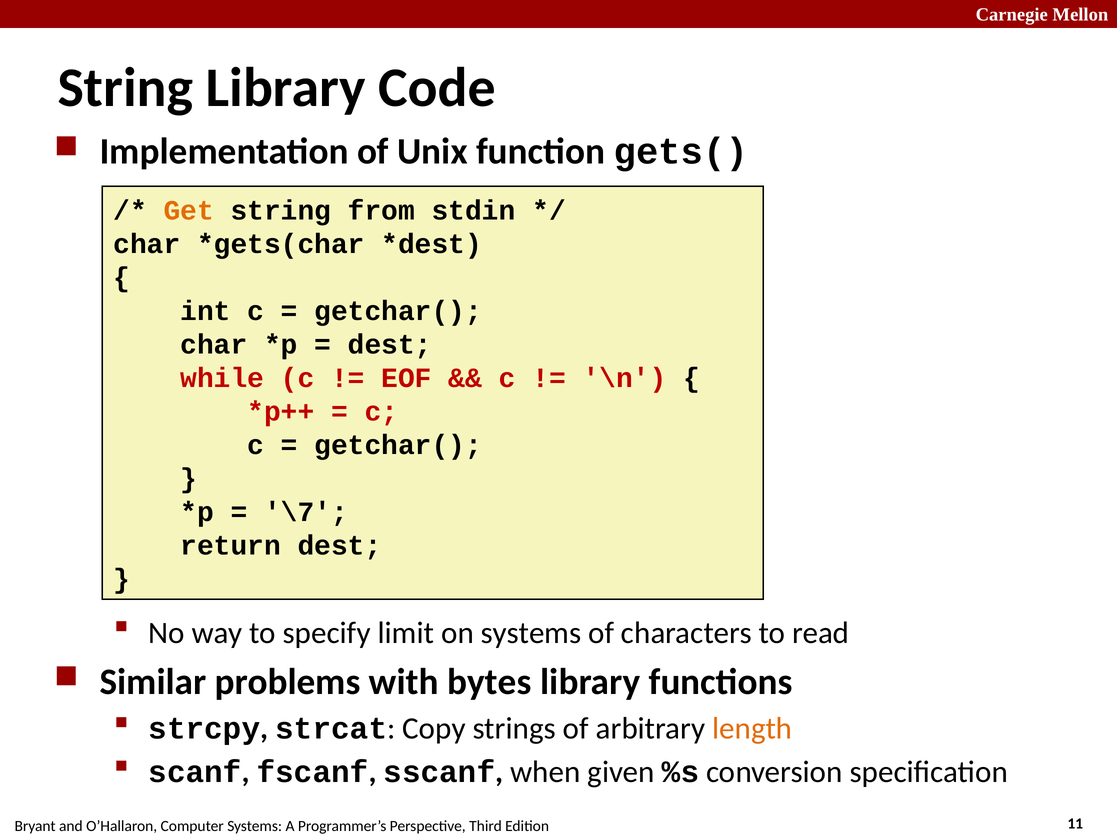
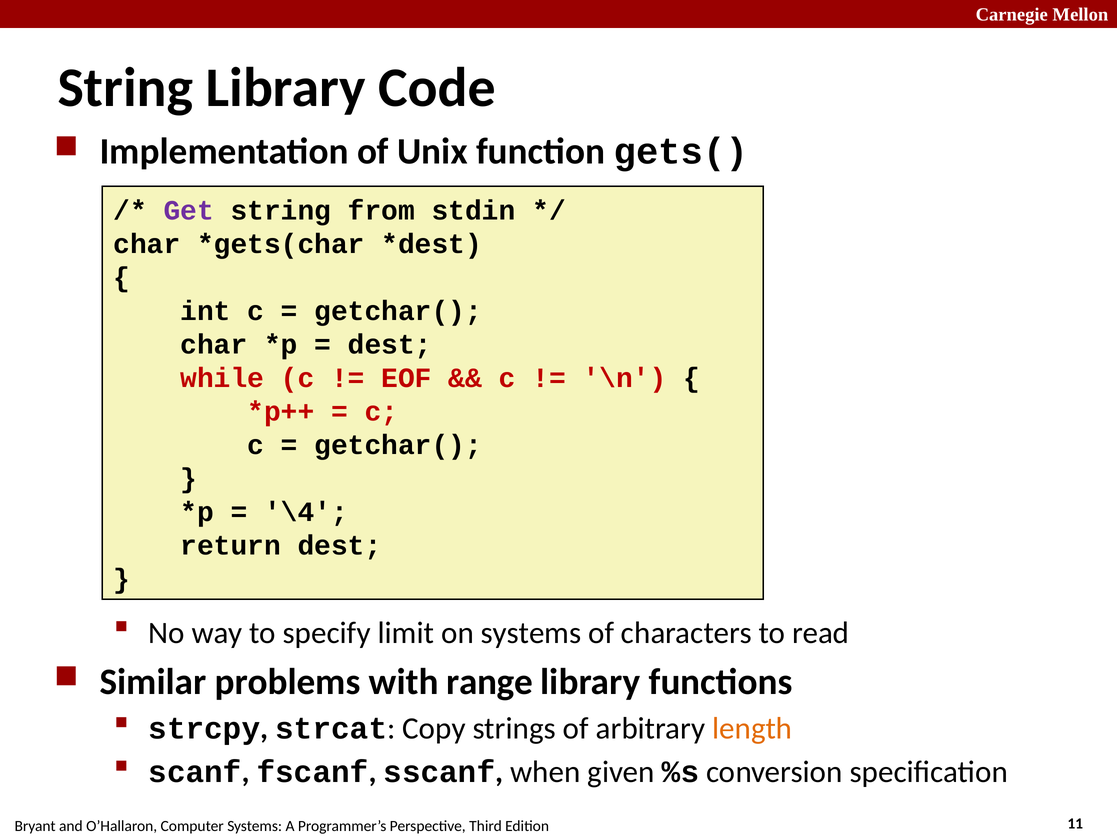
Get colour: orange -> purple (189, 210)
\7: \7 -> \4 (306, 512)
bytes: bytes -> range (490, 682)
